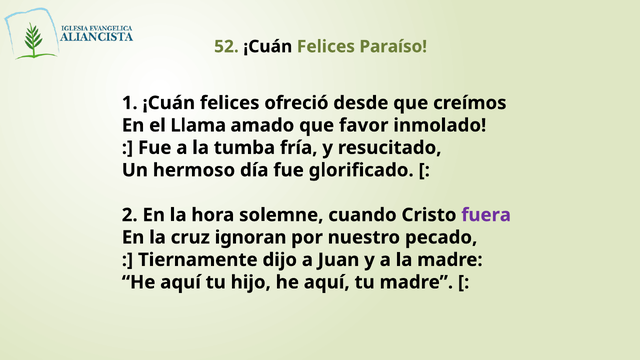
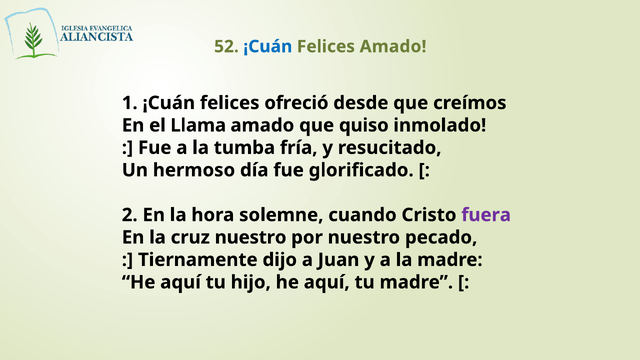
¡Cuán colour: black -> blue (268, 47)
Felices Paraíso: Paraíso -> Amado (393, 47)
favor: favor -> quiso (364, 125)
cruz ignoran: ignoran -> nuestro (251, 237)
